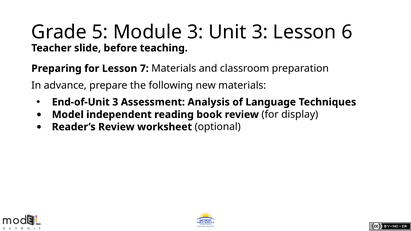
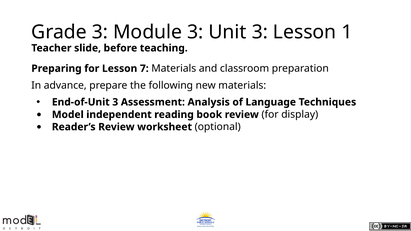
Grade 5: 5 -> 3 (100, 32)
6: 6 -> 1 (347, 32)
